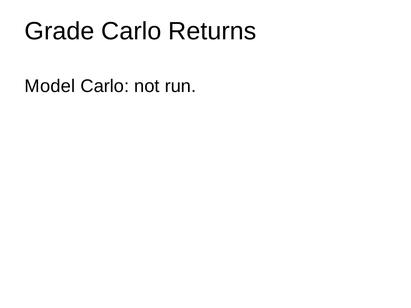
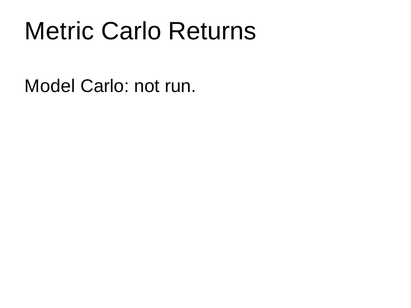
Grade: Grade -> Metric (59, 31)
